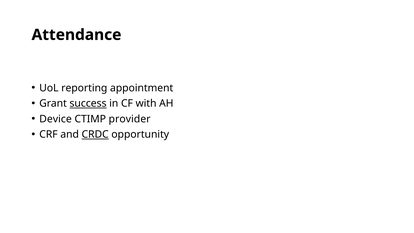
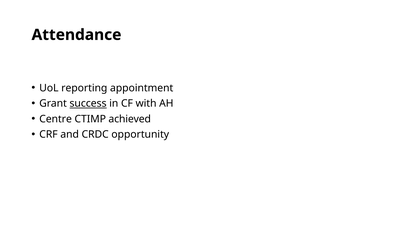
Device: Device -> Centre (56, 119)
provider: provider -> achieved (130, 119)
CRDC underline: present -> none (95, 134)
